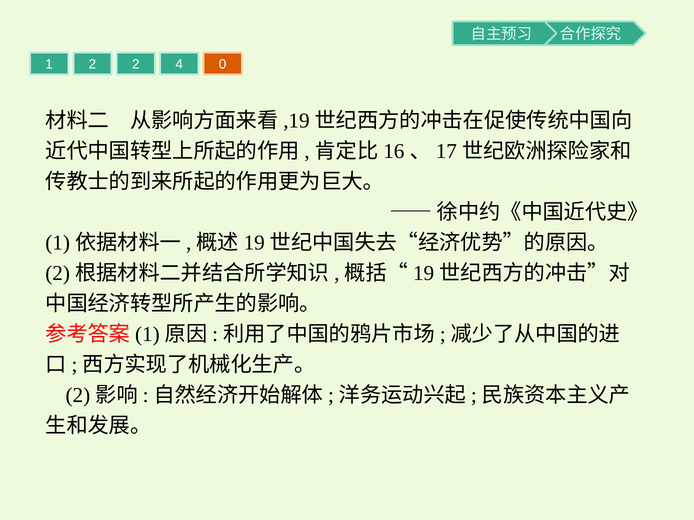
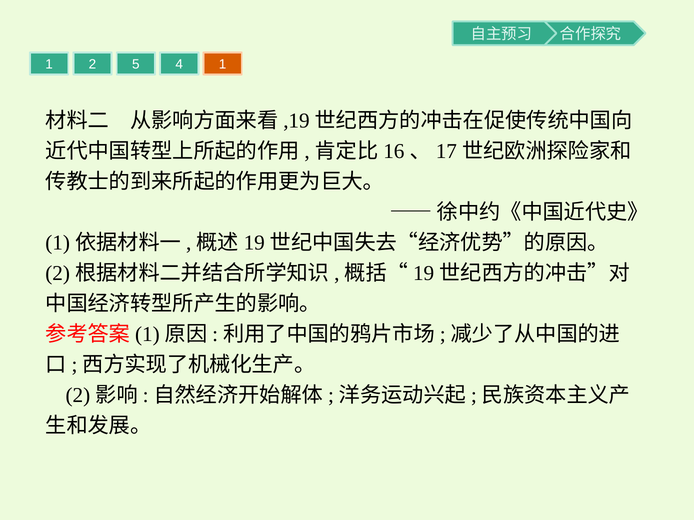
2 2: 2 -> 5 (136, 64)
4 0: 0 -> 1 (223, 64)
